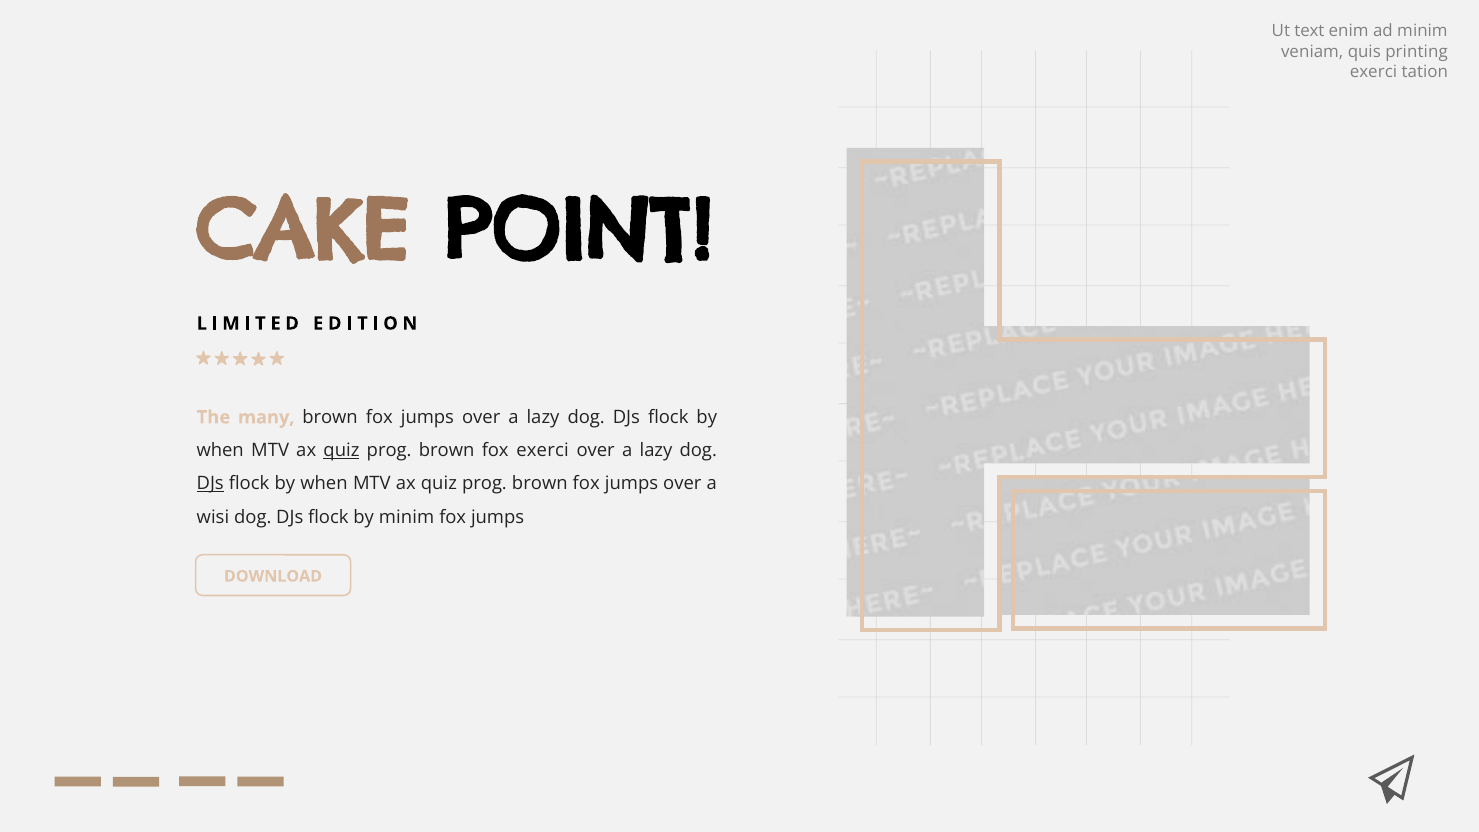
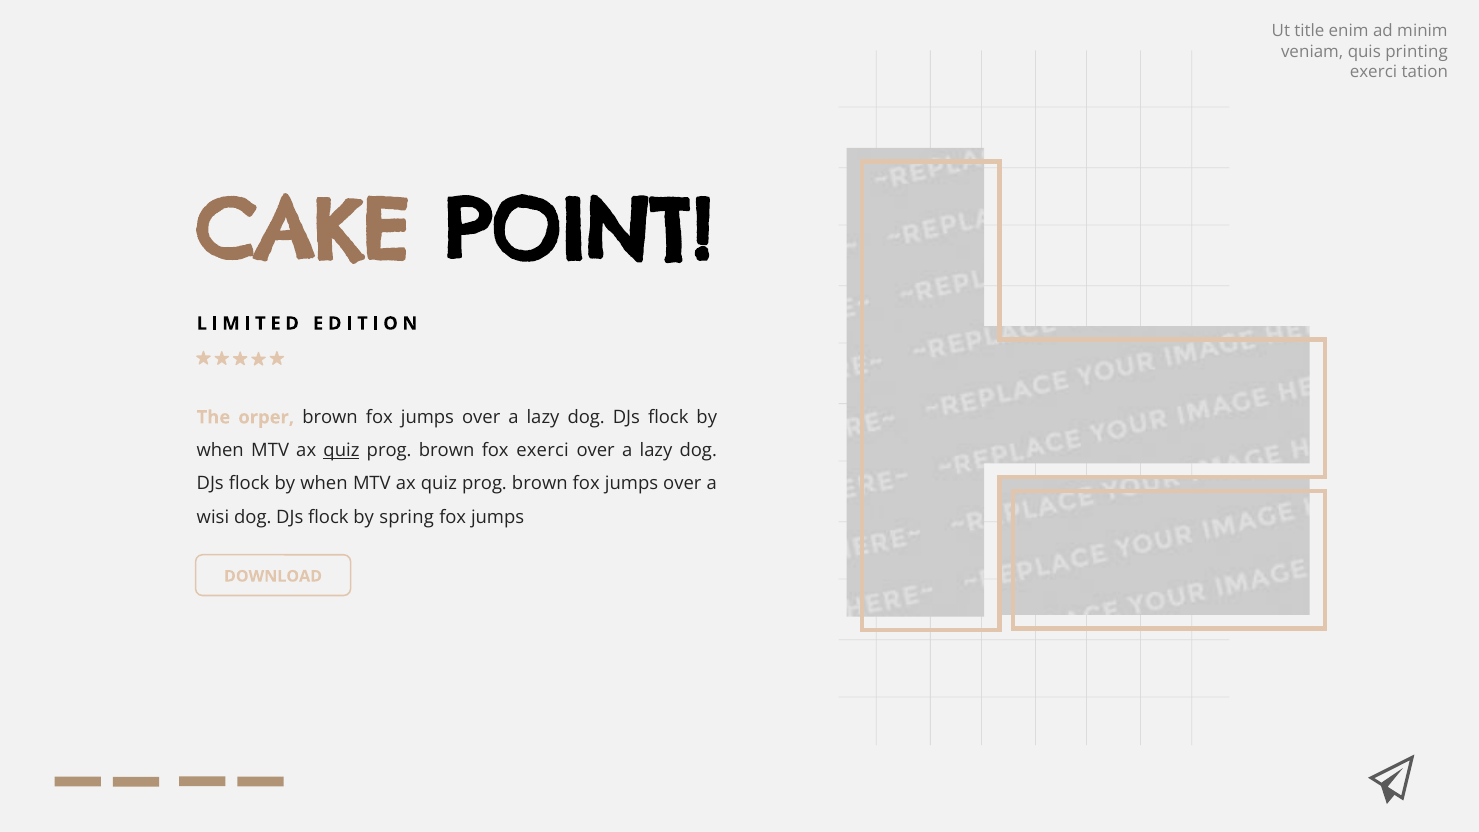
text: text -> title (1309, 31)
many: many -> orper (266, 417)
DJs underline: present -> none (210, 484)
by minim: minim -> spring (407, 517)
